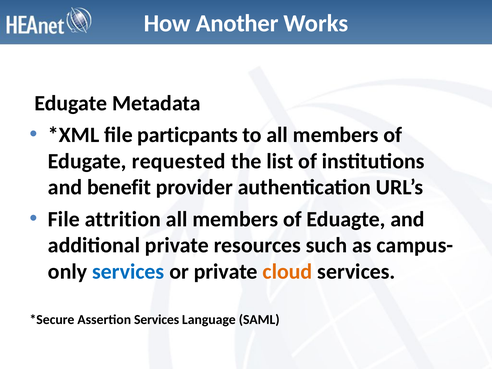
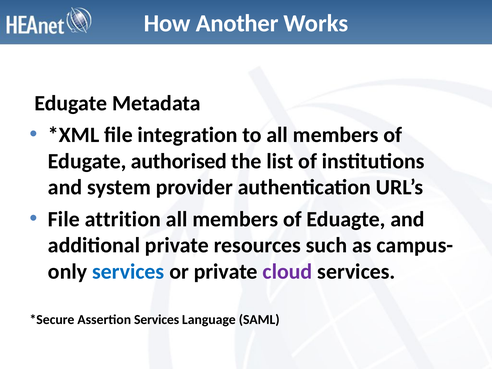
particpants: particpants -> integration (188, 135)
requested: requested -> authorised (179, 161)
benefit: benefit -> system (119, 187)
cloud colour: orange -> purple (287, 272)
